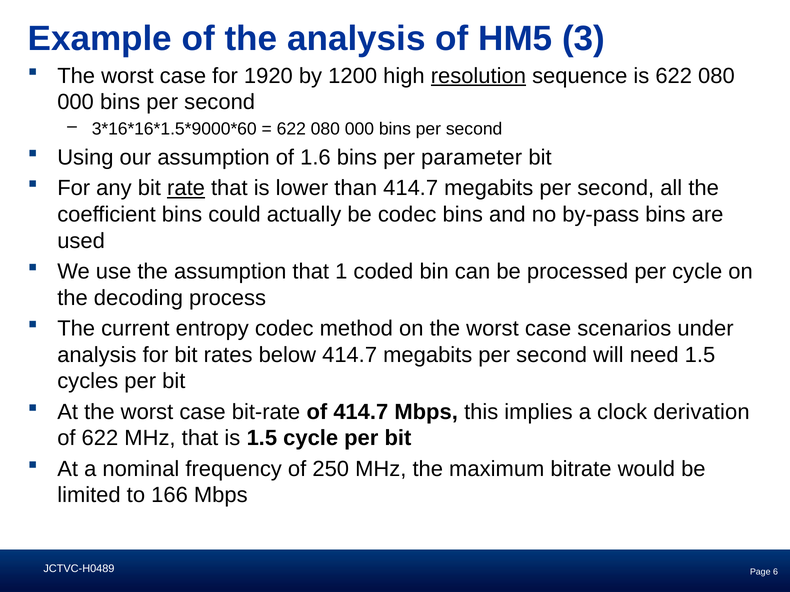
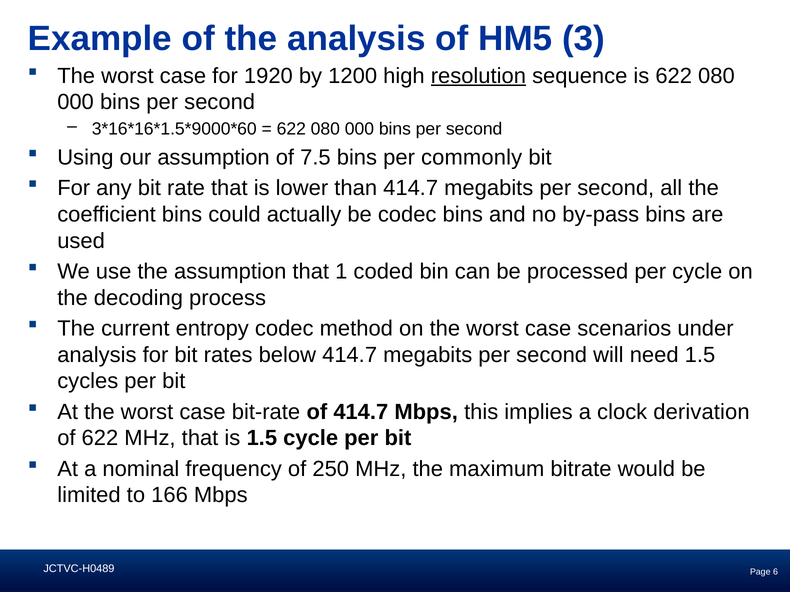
1.6: 1.6 -> 7.5 (315, 158)
parameter: parameter -> commonly (472, 158)
rate underline: present -> none (186, 188)
